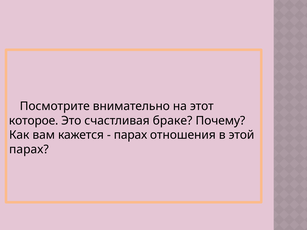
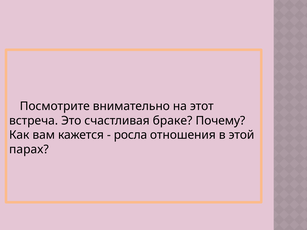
которое: которое -> встреча (34, 121)
парах: парах -> росла (130, 135)
